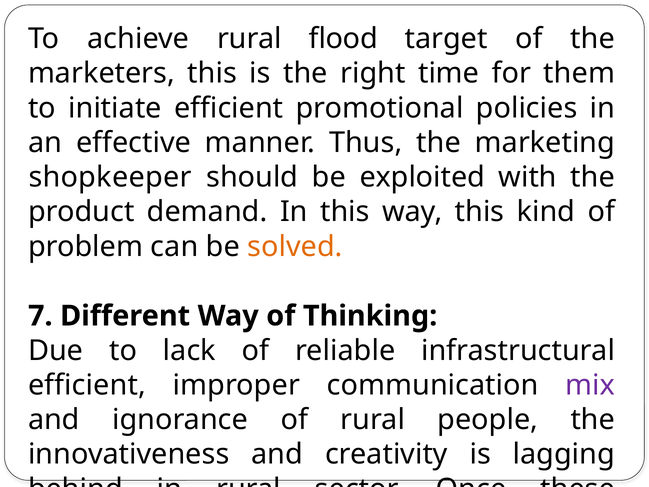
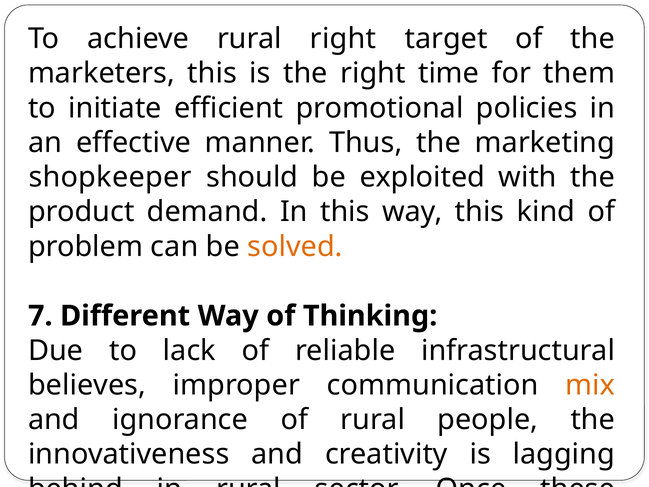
rural flood: flood -> right (343, 39)
efficient: efficient -> believes (87, 385)
mix colour: purple -> orange (590, 385)
